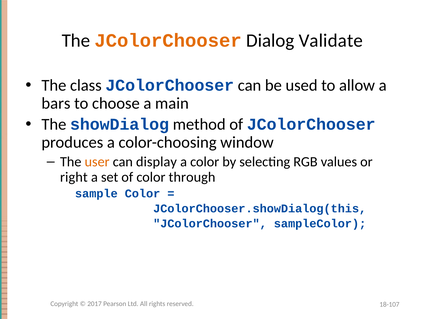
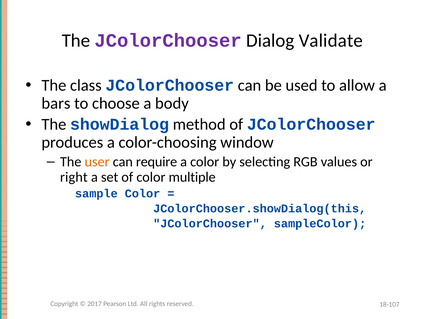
JColorChooser colour: orange -> purple (168, 41)
main: main -> body (172, 103)
display: display -> require (157, 162)
through: through -> multiple (192, 177)
